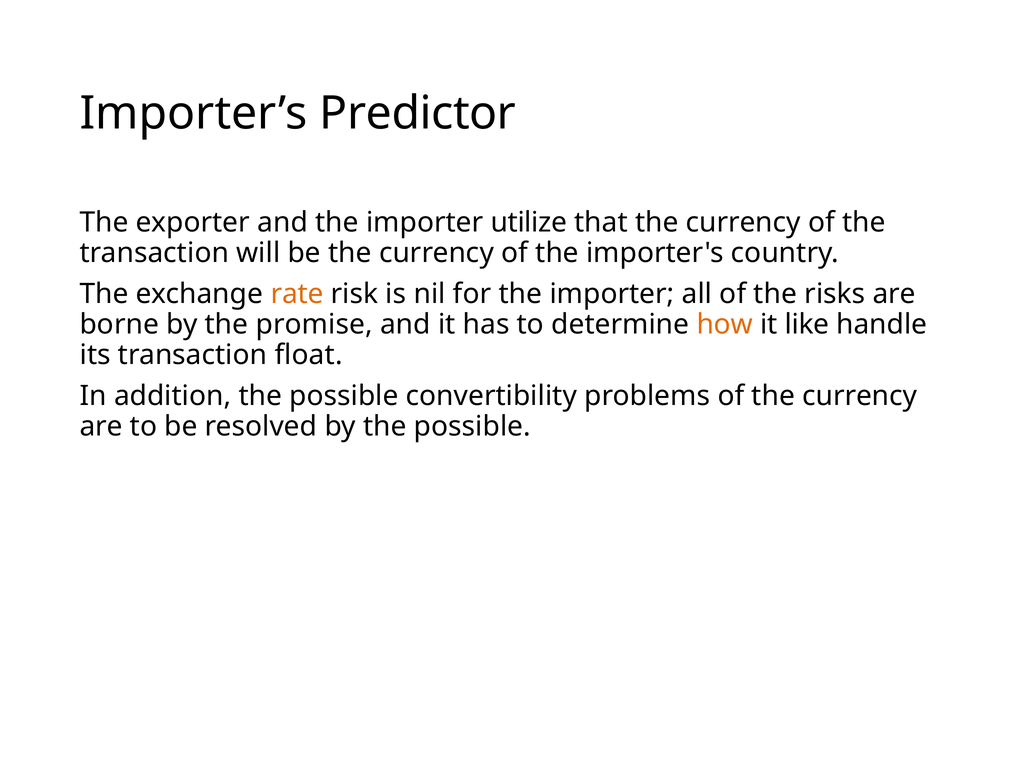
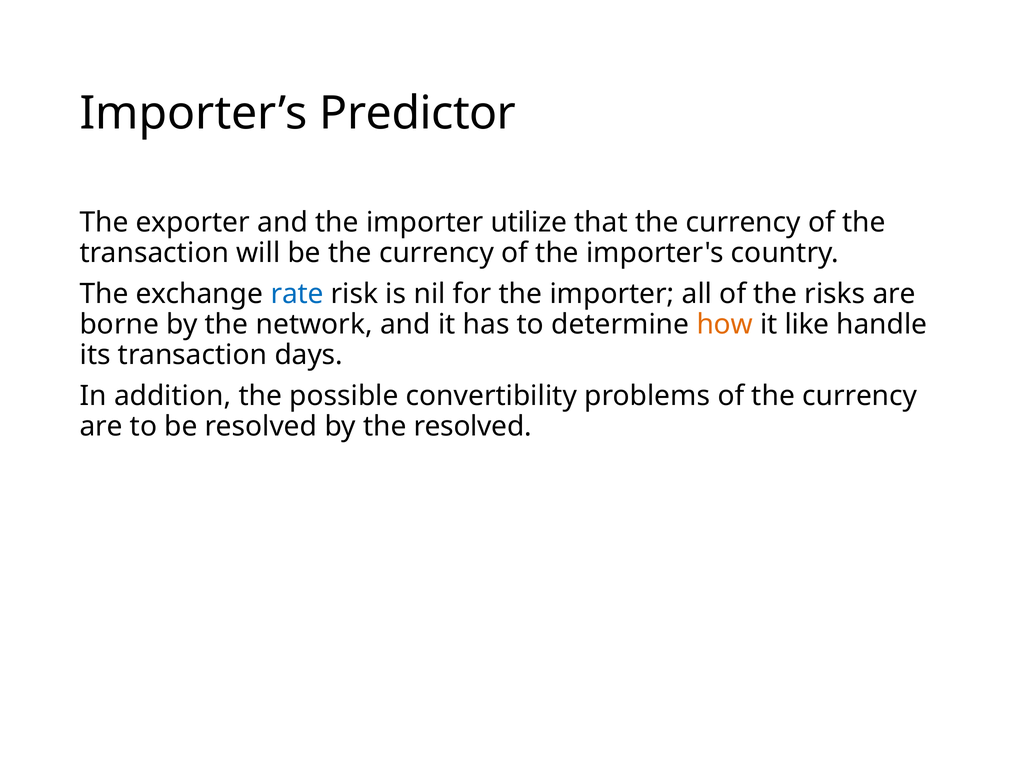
rate colour: orange -> blue (297, 294)
promise: promise -> network (314, 324)
float: float -> days (309, 355)
by the possible: possible -> resolved (473, 426)
